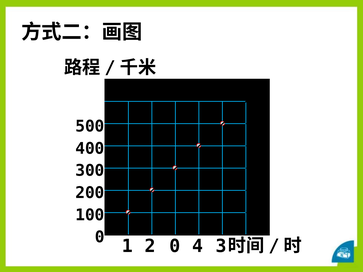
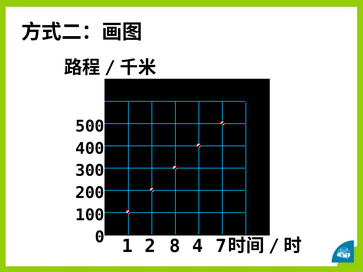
2 0: 0 -> 8 (175, 246)
3: 3 -> 7 (221, 246)
